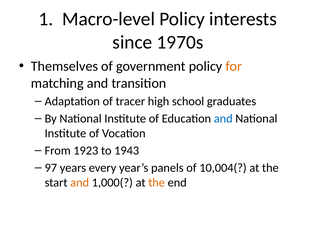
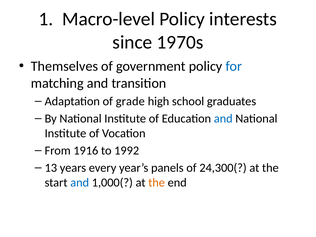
for colour: orange -> blue (234, 66)
tracer: tracer -> grade (130, 101)
1923: 1923 -> 1916 (86, 150)
1943: 1943 -> 1992 (127, 150)
97: 97 -> 13 (51, 168)
10,004(: 10,004( -> 24,300( (223, 168)
and colour: orange -> blue (80, 182)
